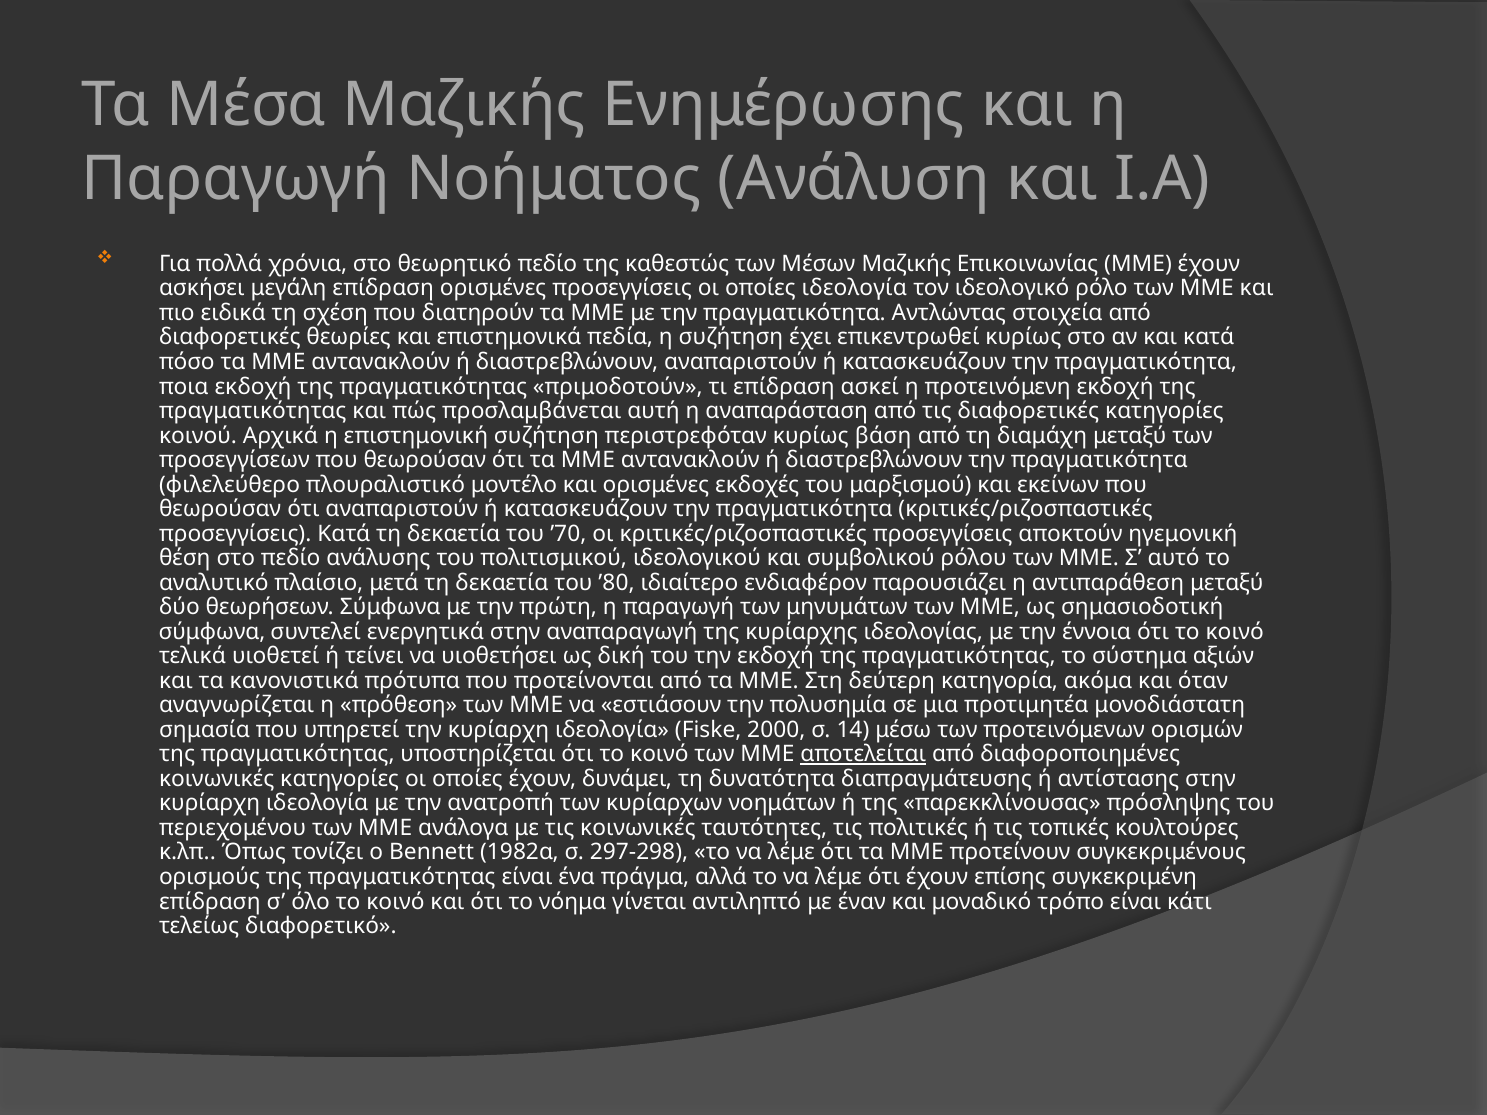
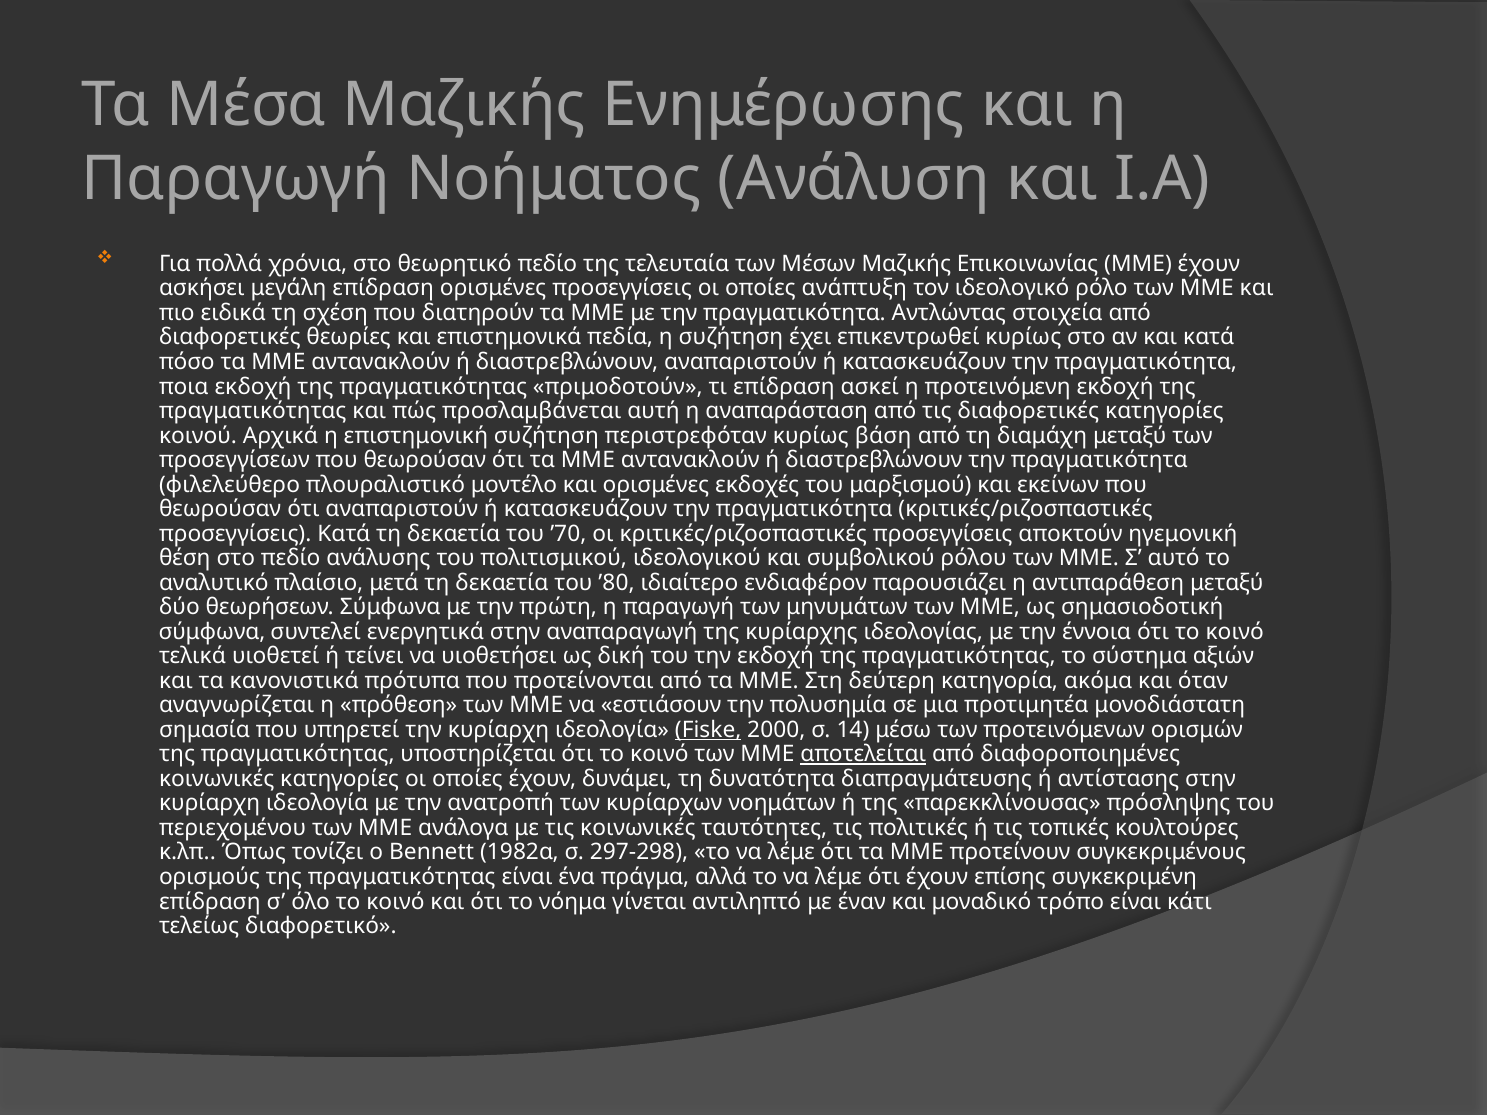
καθεστώς: καθεστώς -> τελευταία (677, 264)
οποίες ιδεολογία: ιδεολογία -> ανάπτυξη (854, 289)
Fiske underline: none -> present (708, 730)
